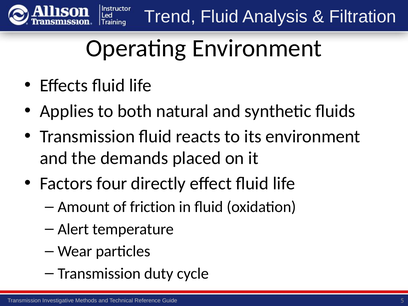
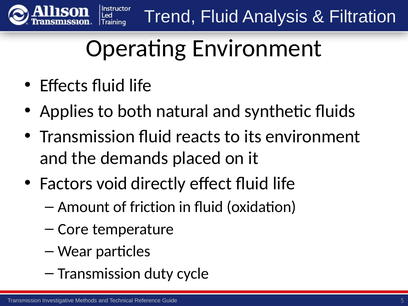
four: four -> void (112, 184)
Alert: Alert -> Core (73, 229)
